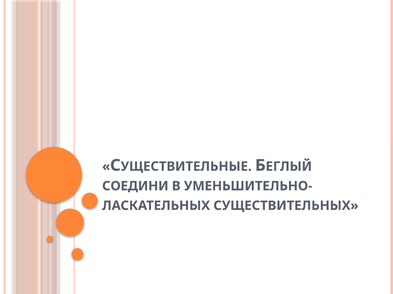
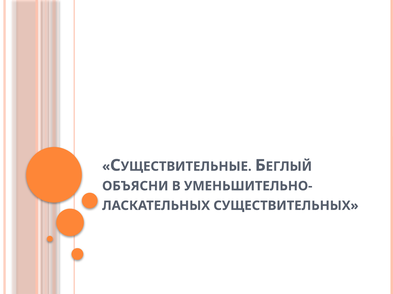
СОЕДИНИ: СОЕДИНИ -> ОБЪЯСНИ (135, 186)
